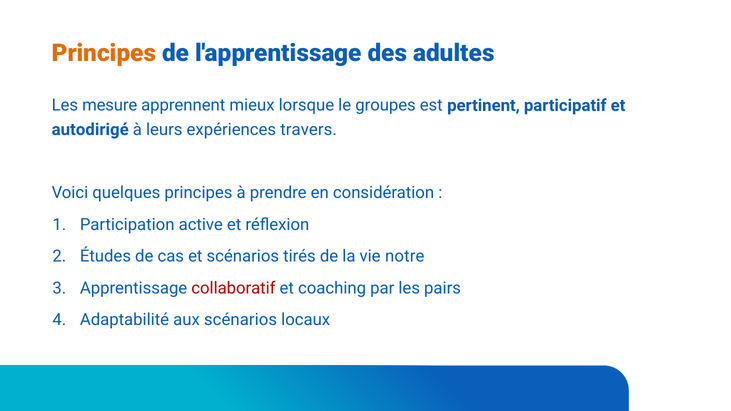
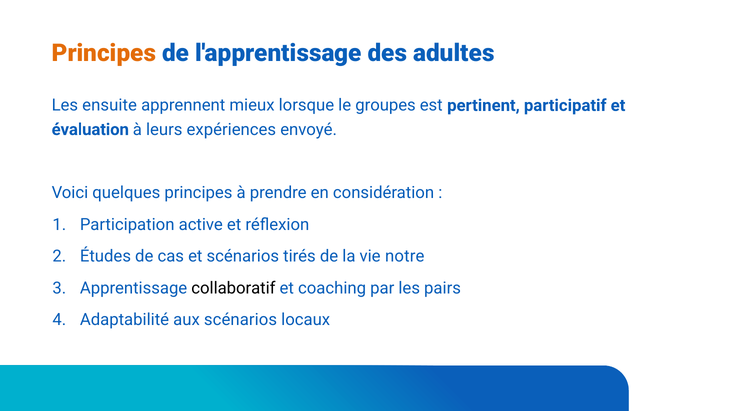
mesure: mesure -> ensuite (110, 105)
autodirigé: autodirigé -> évaluation (90, 130)
travers: travers -> envoyé (309, 130)
collaboratif colour: red -> black (233, 288)
